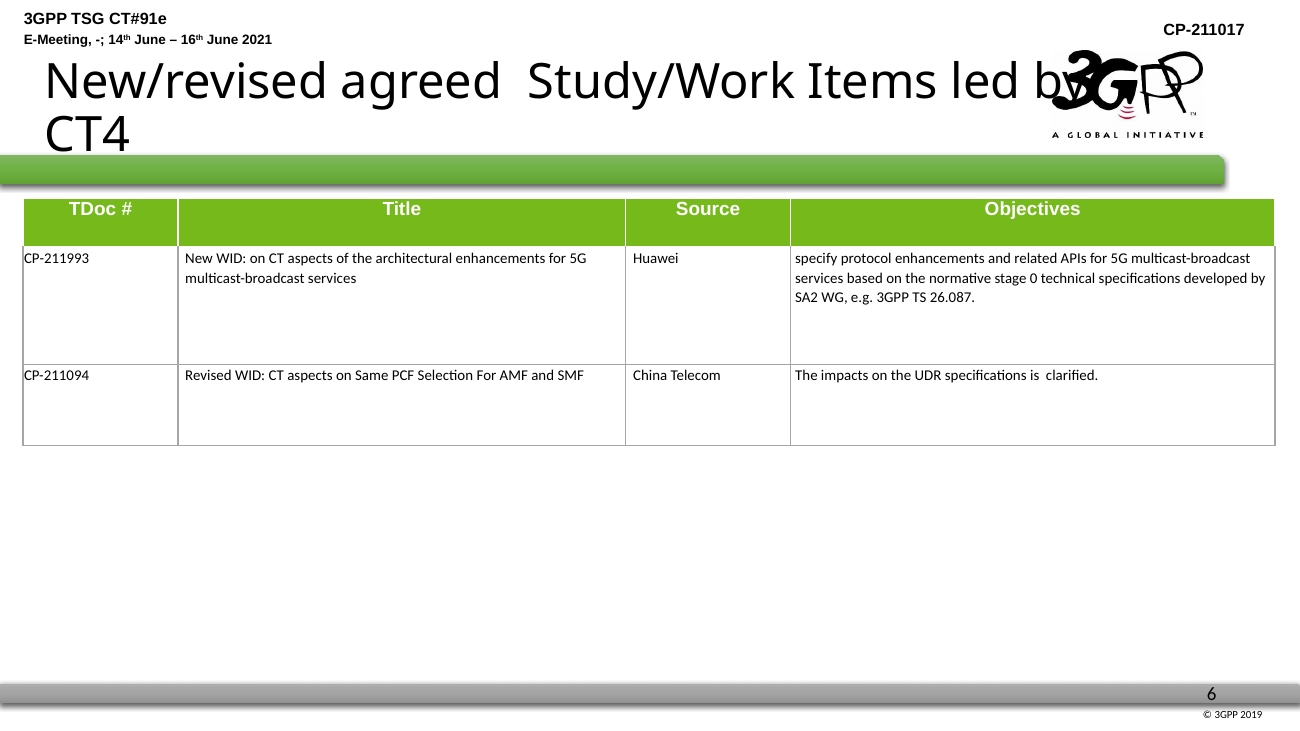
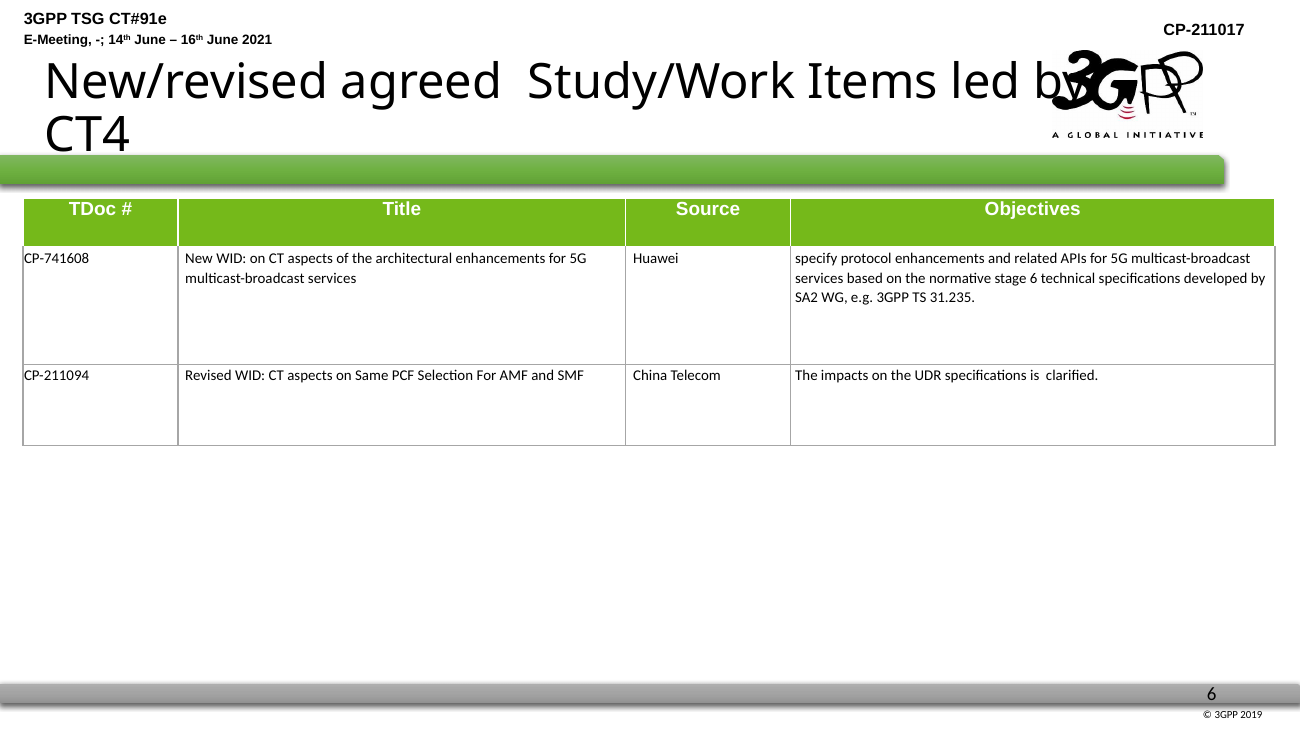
CP-211993: CP-211993 -> CP-741608 (57, 259)
stage 0: 0 -> 6 (1034, 278)
26.087: 26.087 -> 31.235 (952, 298)
